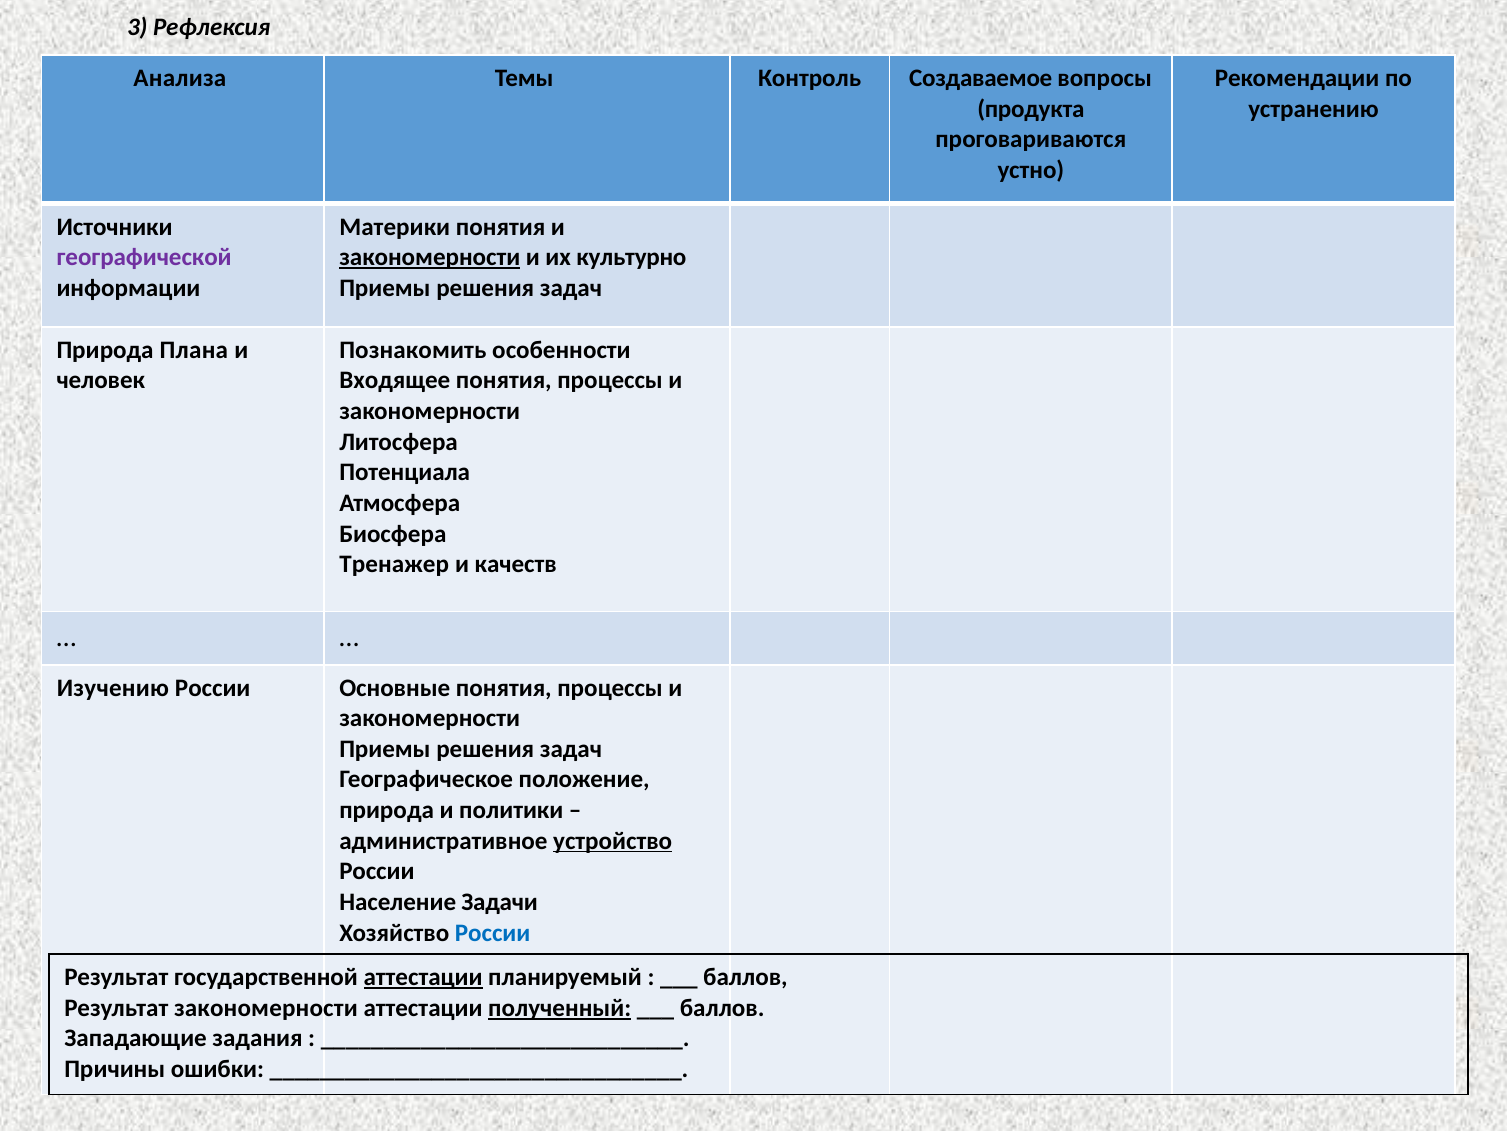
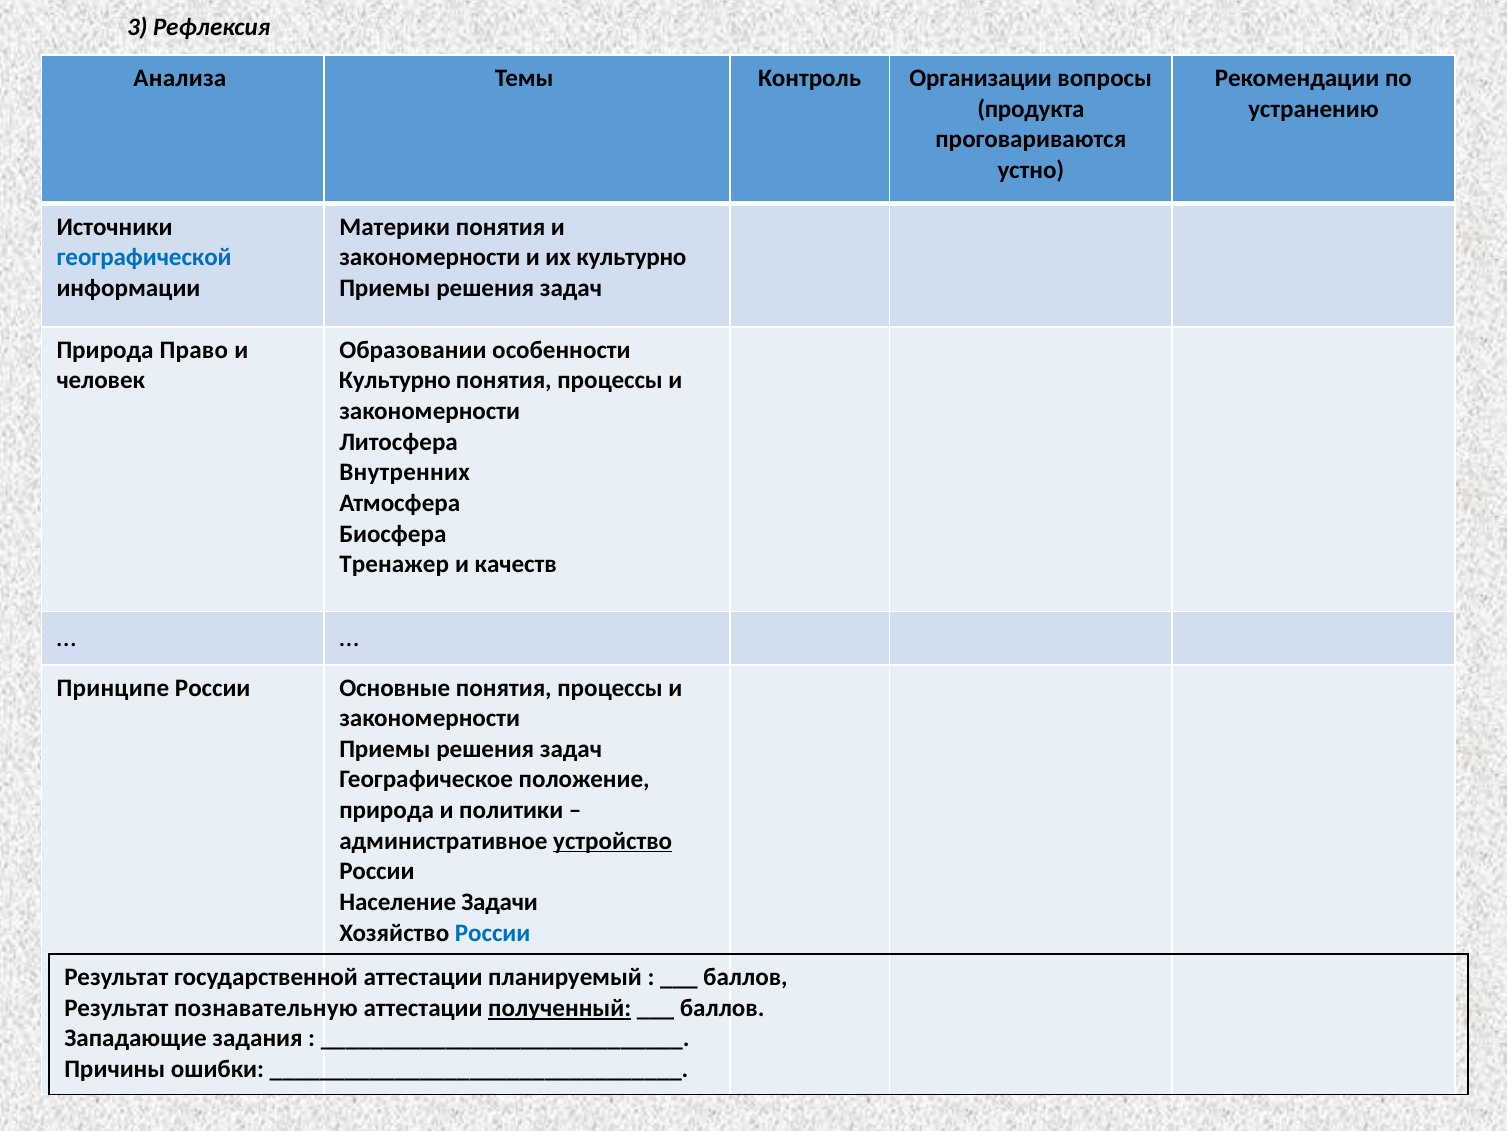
Создаваемое: Создаваемое -> Организации (981, 78)
географической colour: purple -> blue (144, 257)
закономерности underline: present -> none (430, 257)
Плана: Плана -> Право (194, 350)
Познакомить: Познакомить -> Образовании (413, 350)
Входящее: Входящее -> Культурно (395, 380)
Потенциала: Потенциала -> Внутренних (405, 472)
Изучению: Изучению -> Принципе (113, 687)
аттестации underline: present -> none (423, 977)
Результат закономерности: закономерности -> познавательную (266, 1007)
